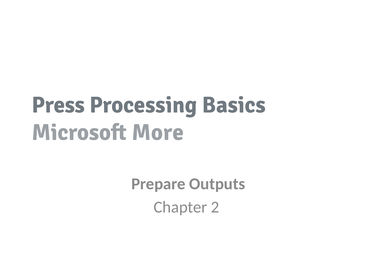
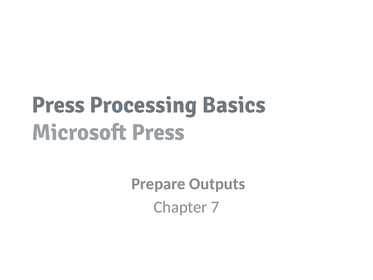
Microsoft More: More -> Press (158, 132)
2: 2 -> 7 (215, 207)
